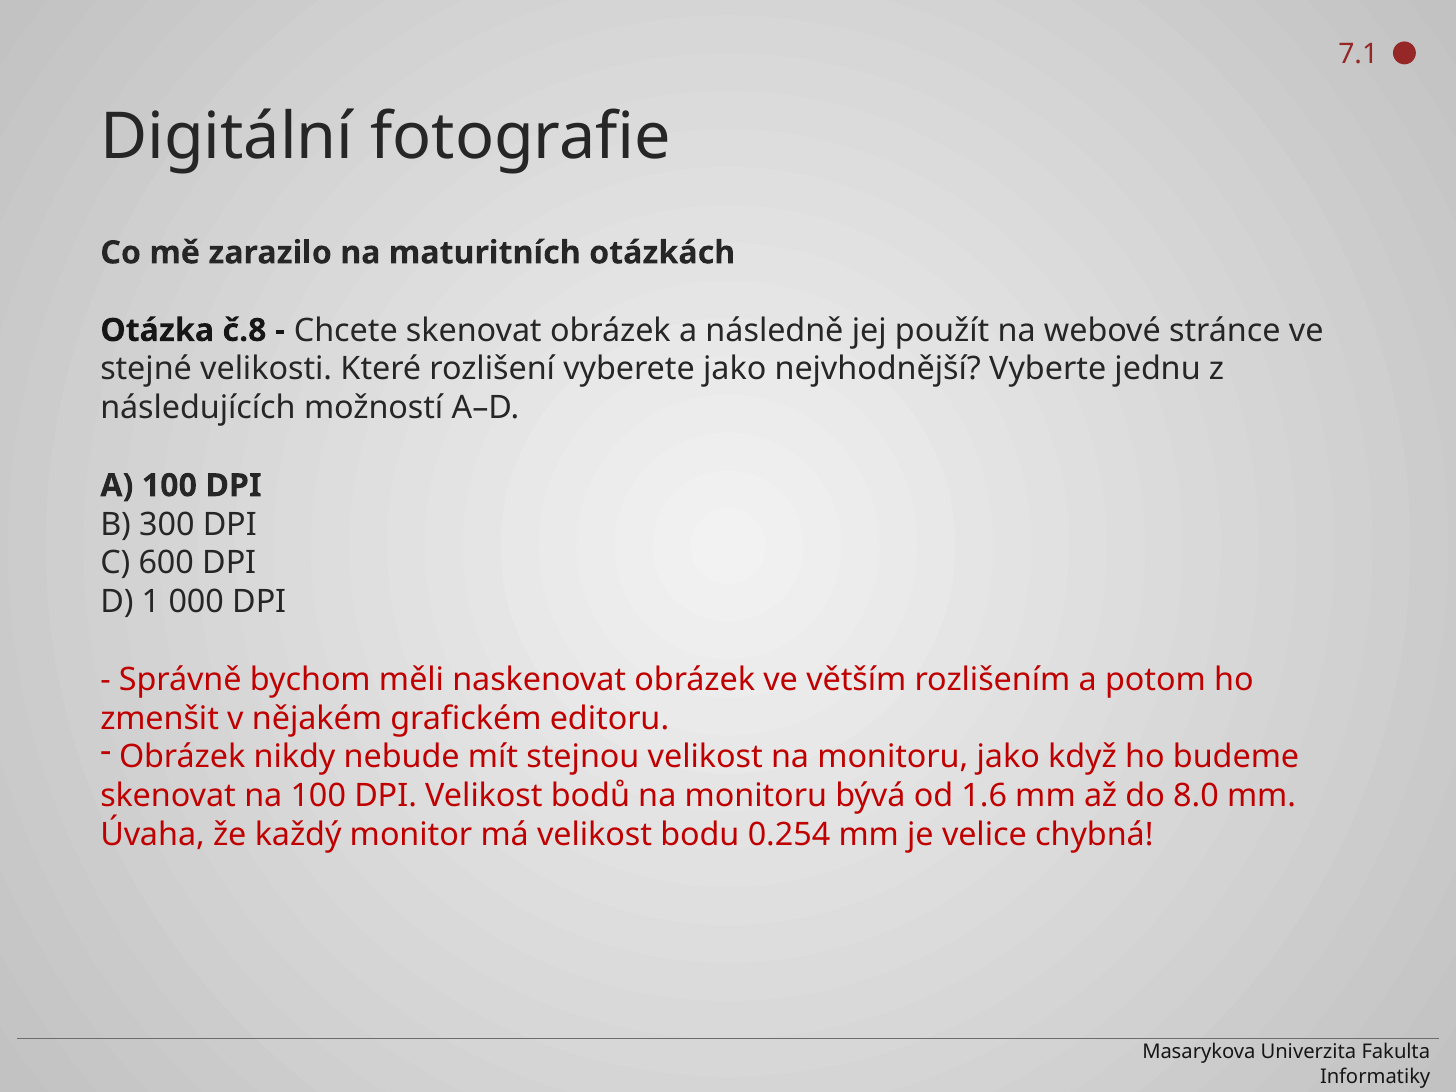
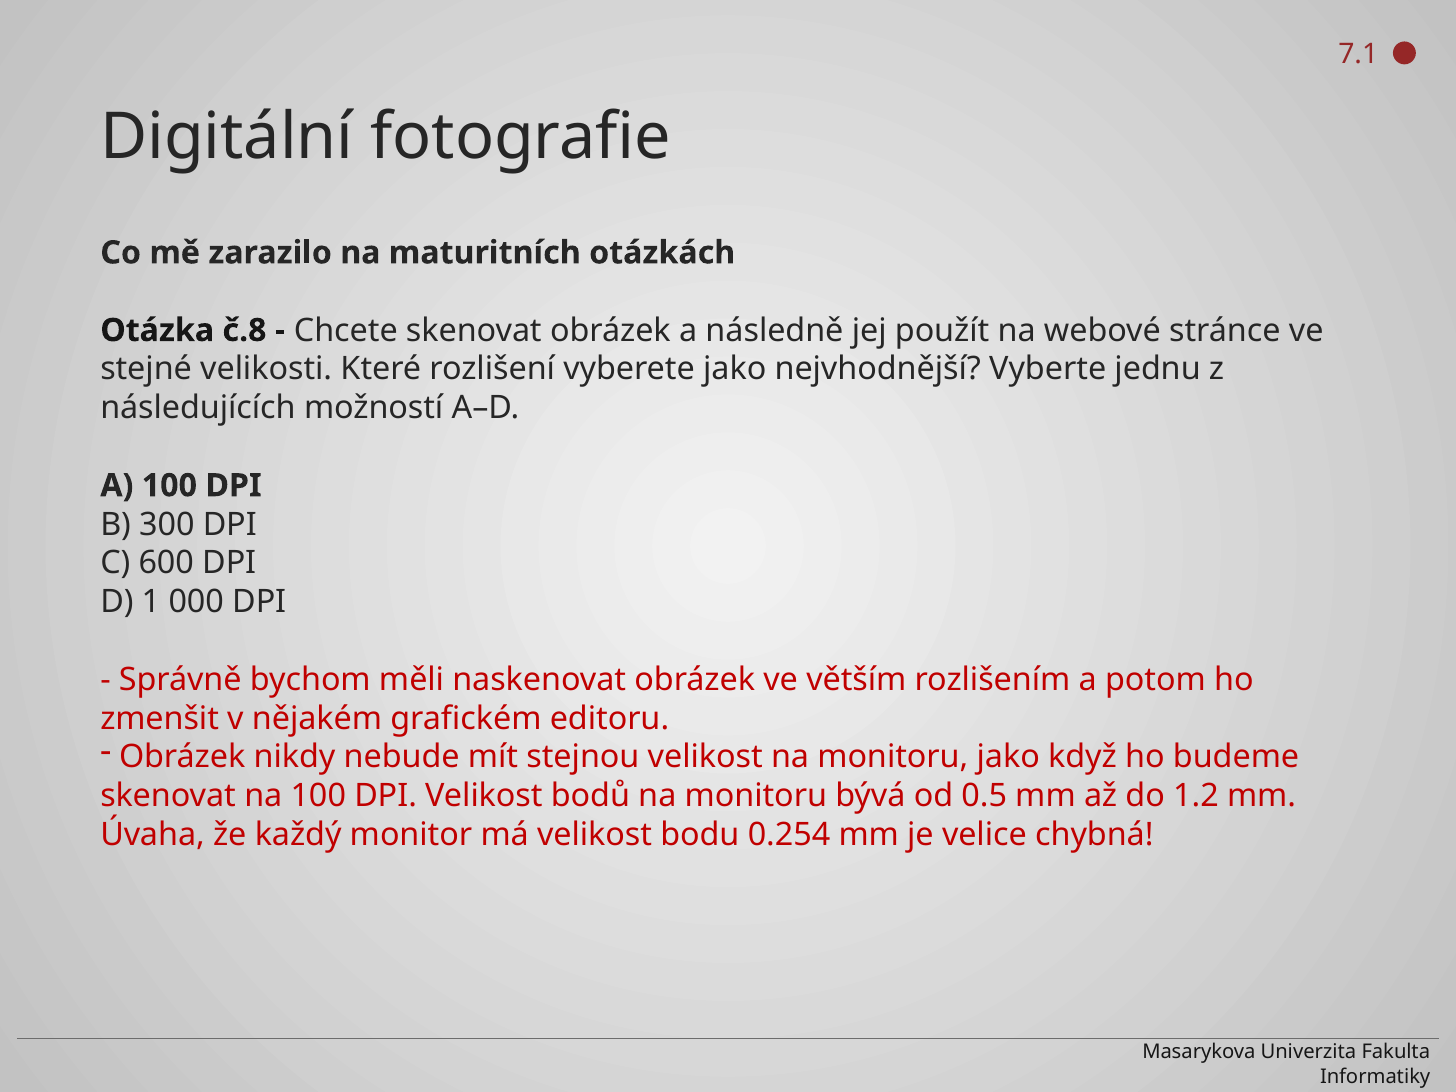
1.6: 1.6 -> 0.5 (984, 796)
8.0: 8.0 -> 1.2 (1196, 796)
